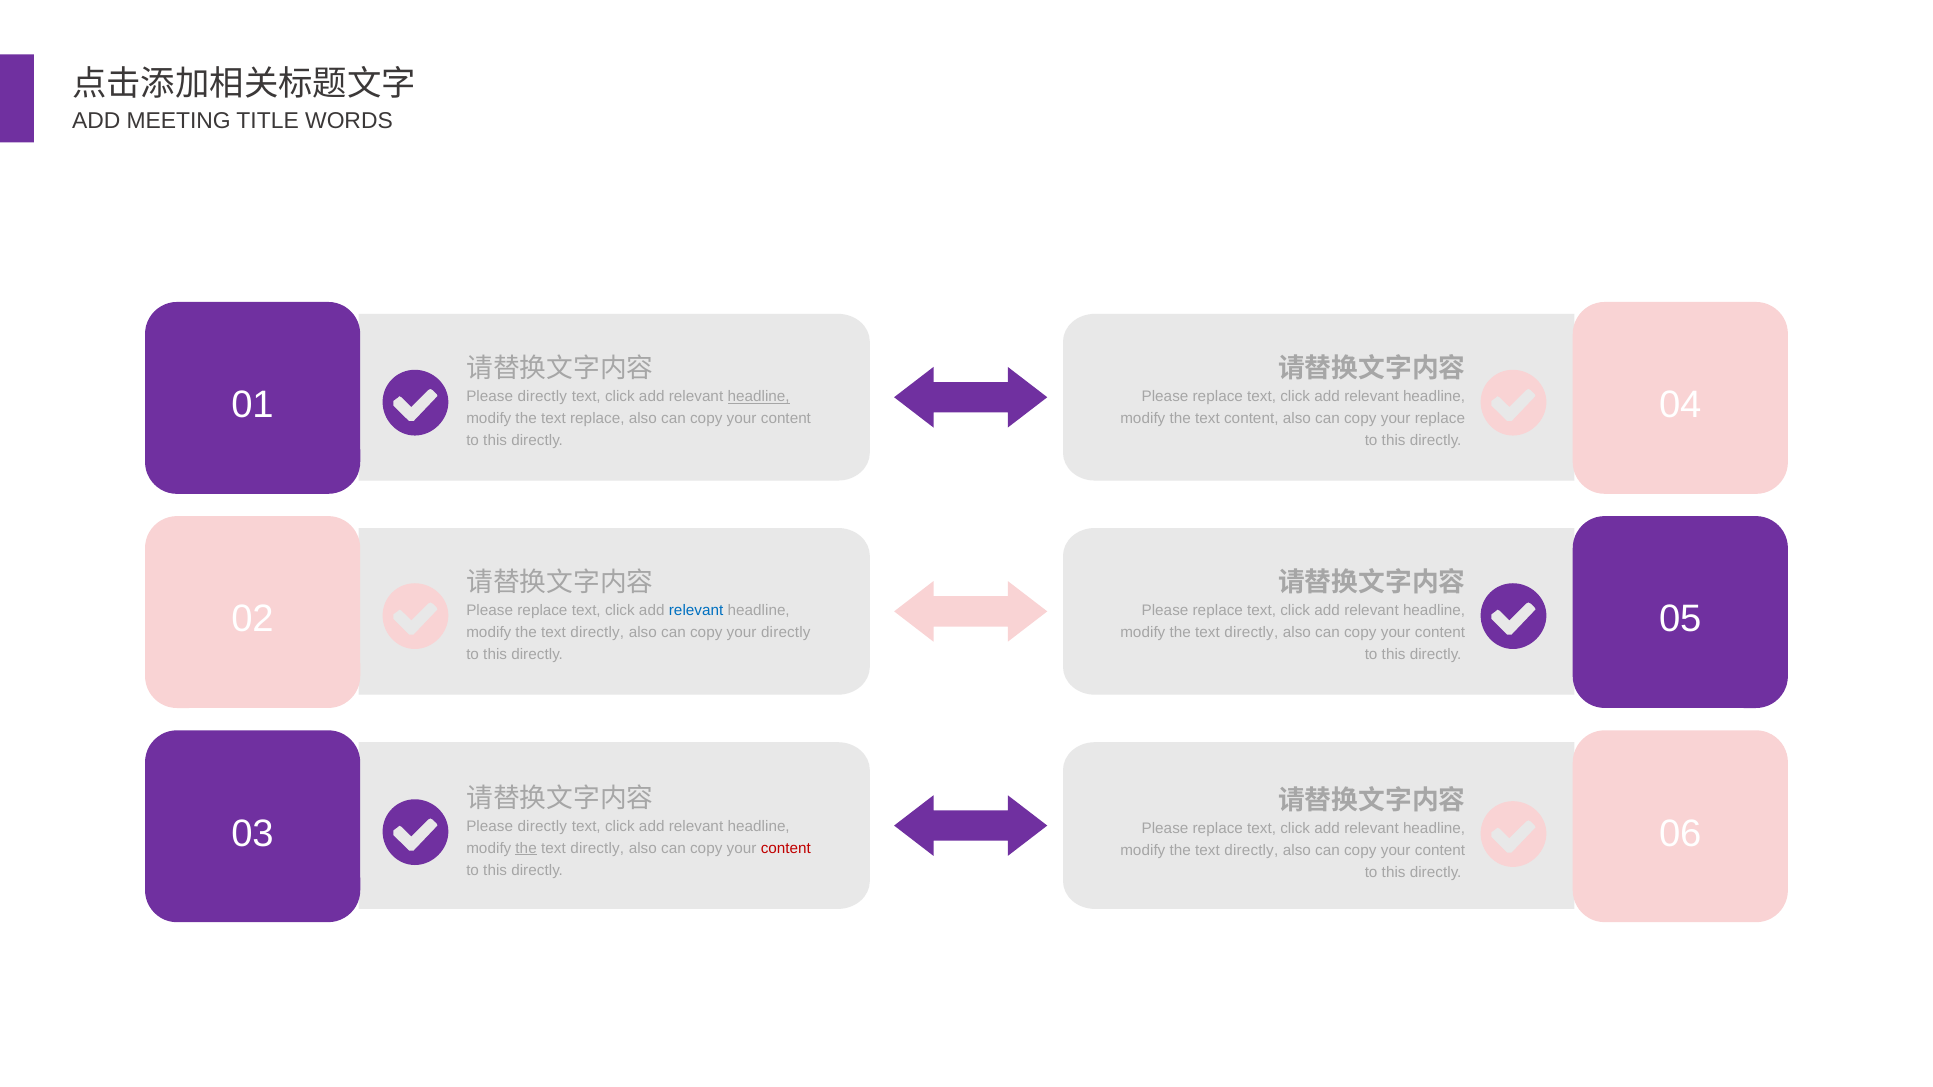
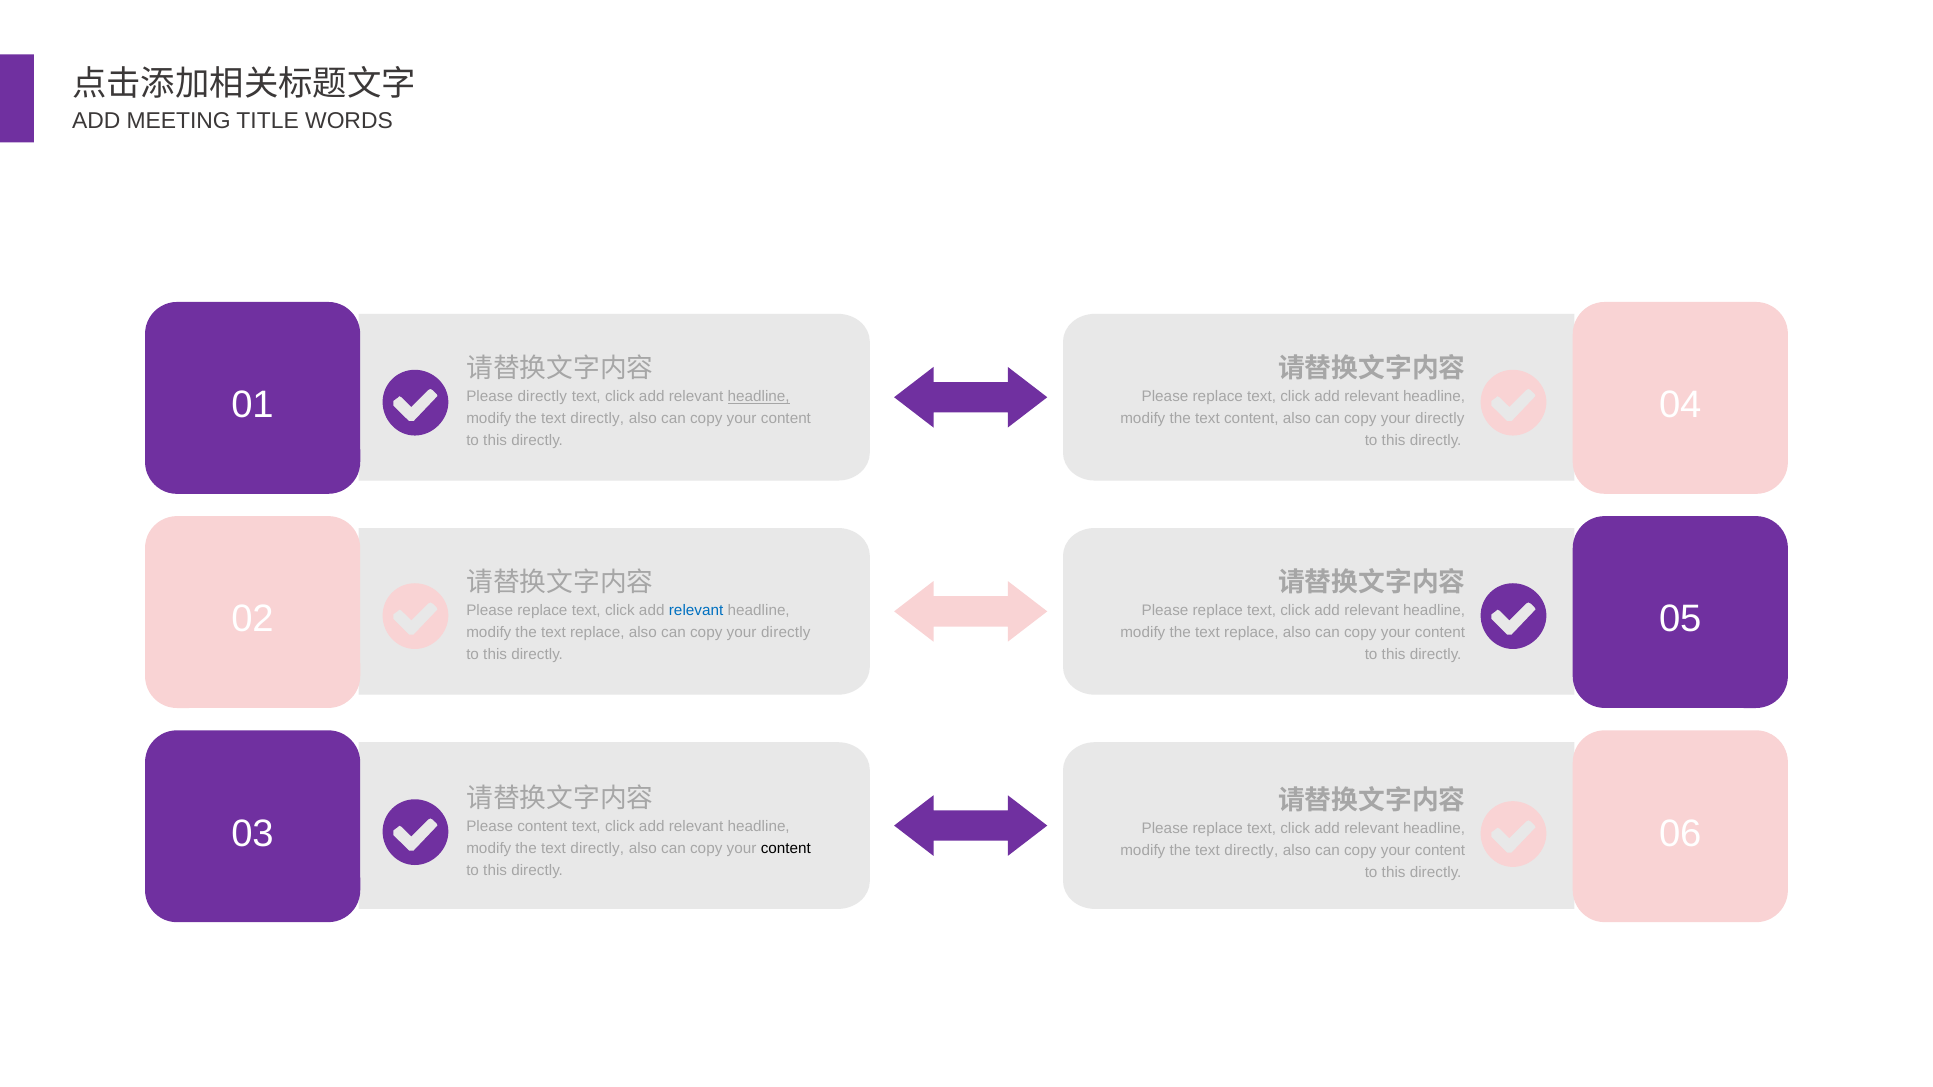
replace: replace -> directly (597, 419)
replace: replace -> directly (1440, 419)
directly: directly -> replace (597, 632)
directly: directly -> replace (1251, 632)
directly: directly -> content (542, 827)
the underline: present -> none (526, 848)
content colour: red -> black (786, 848)
